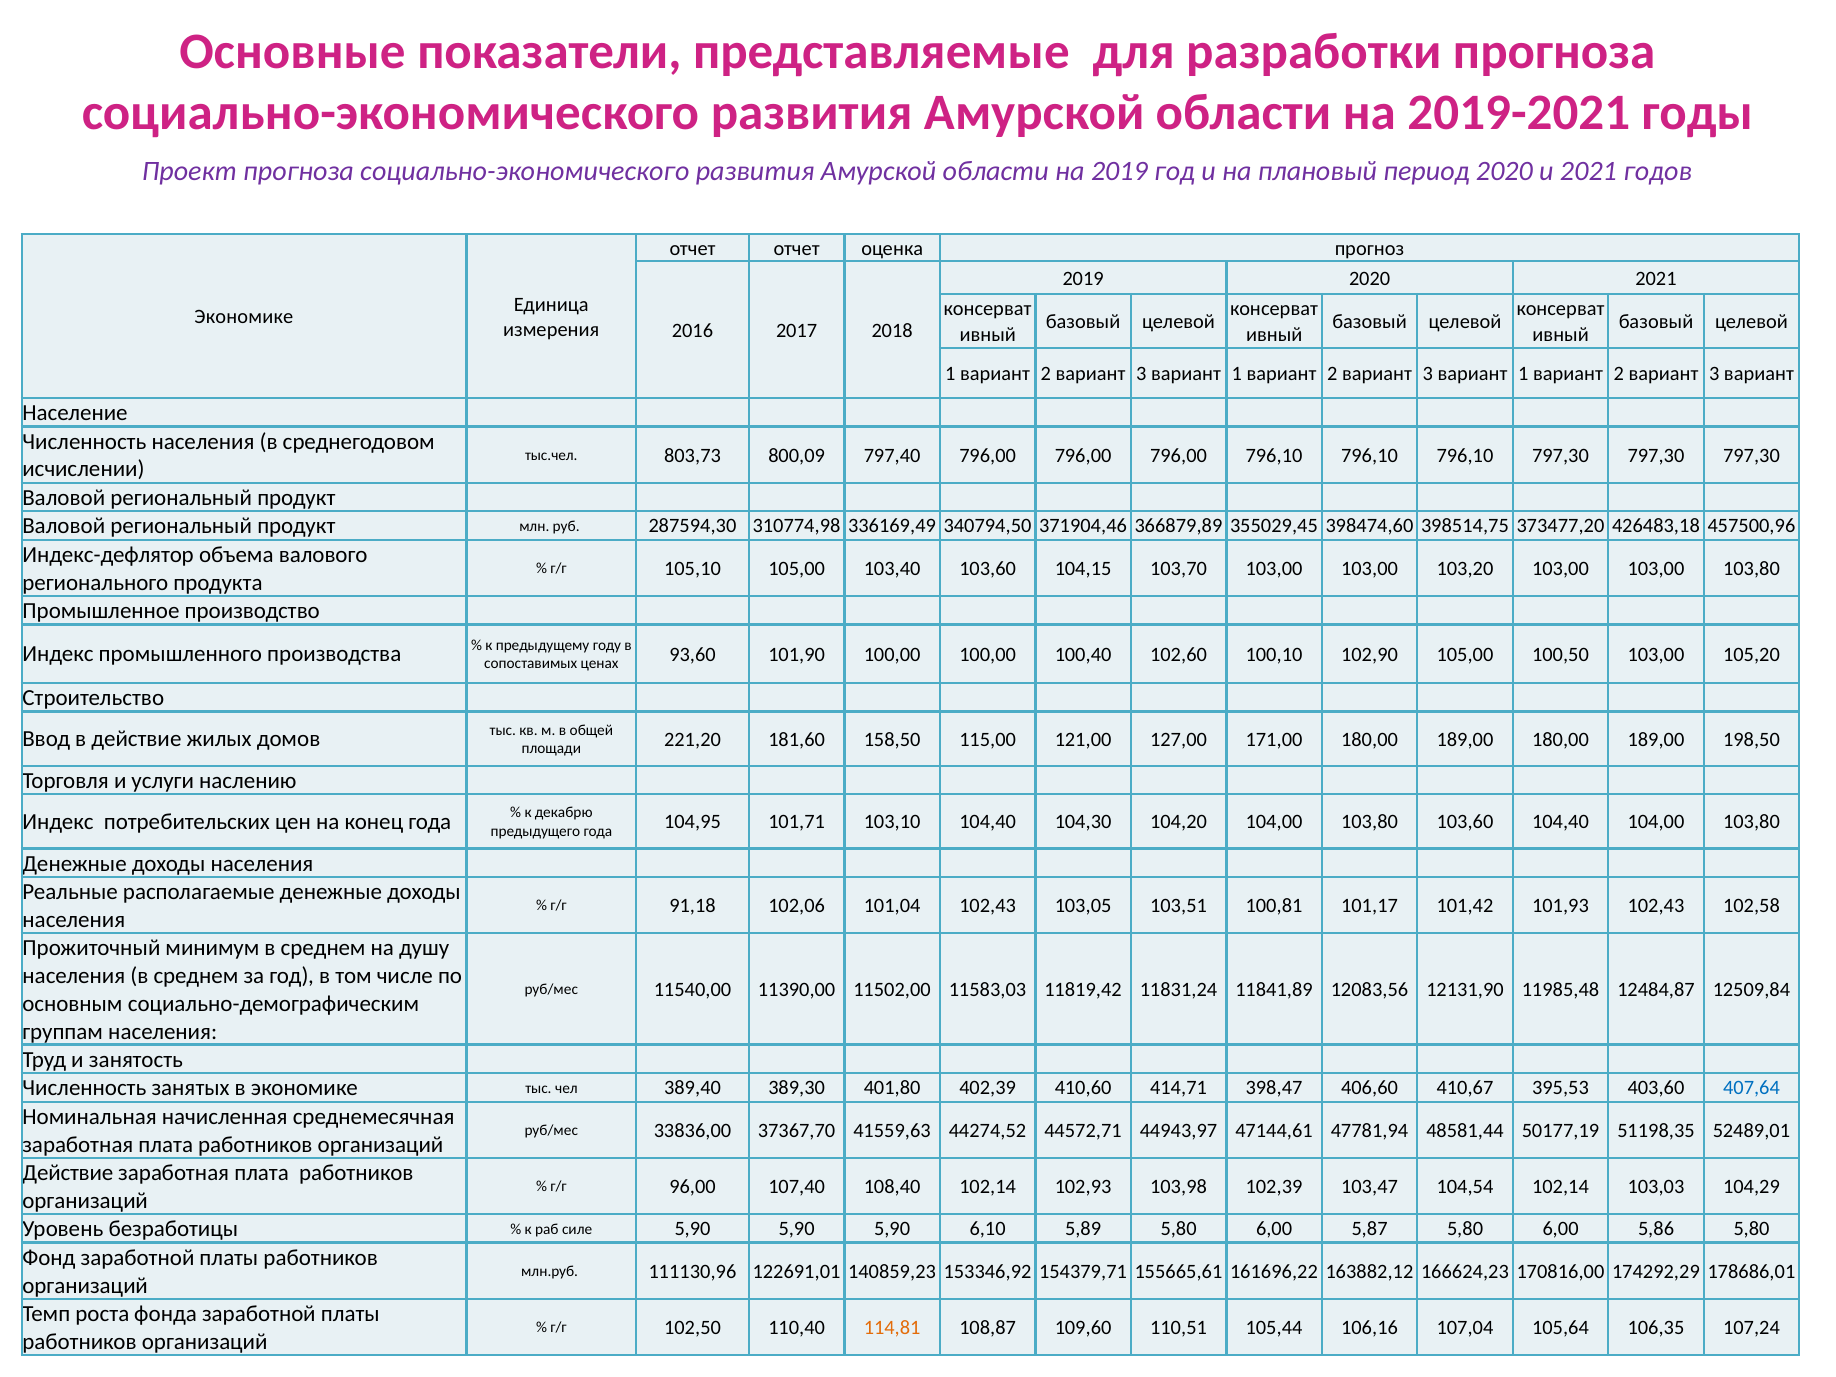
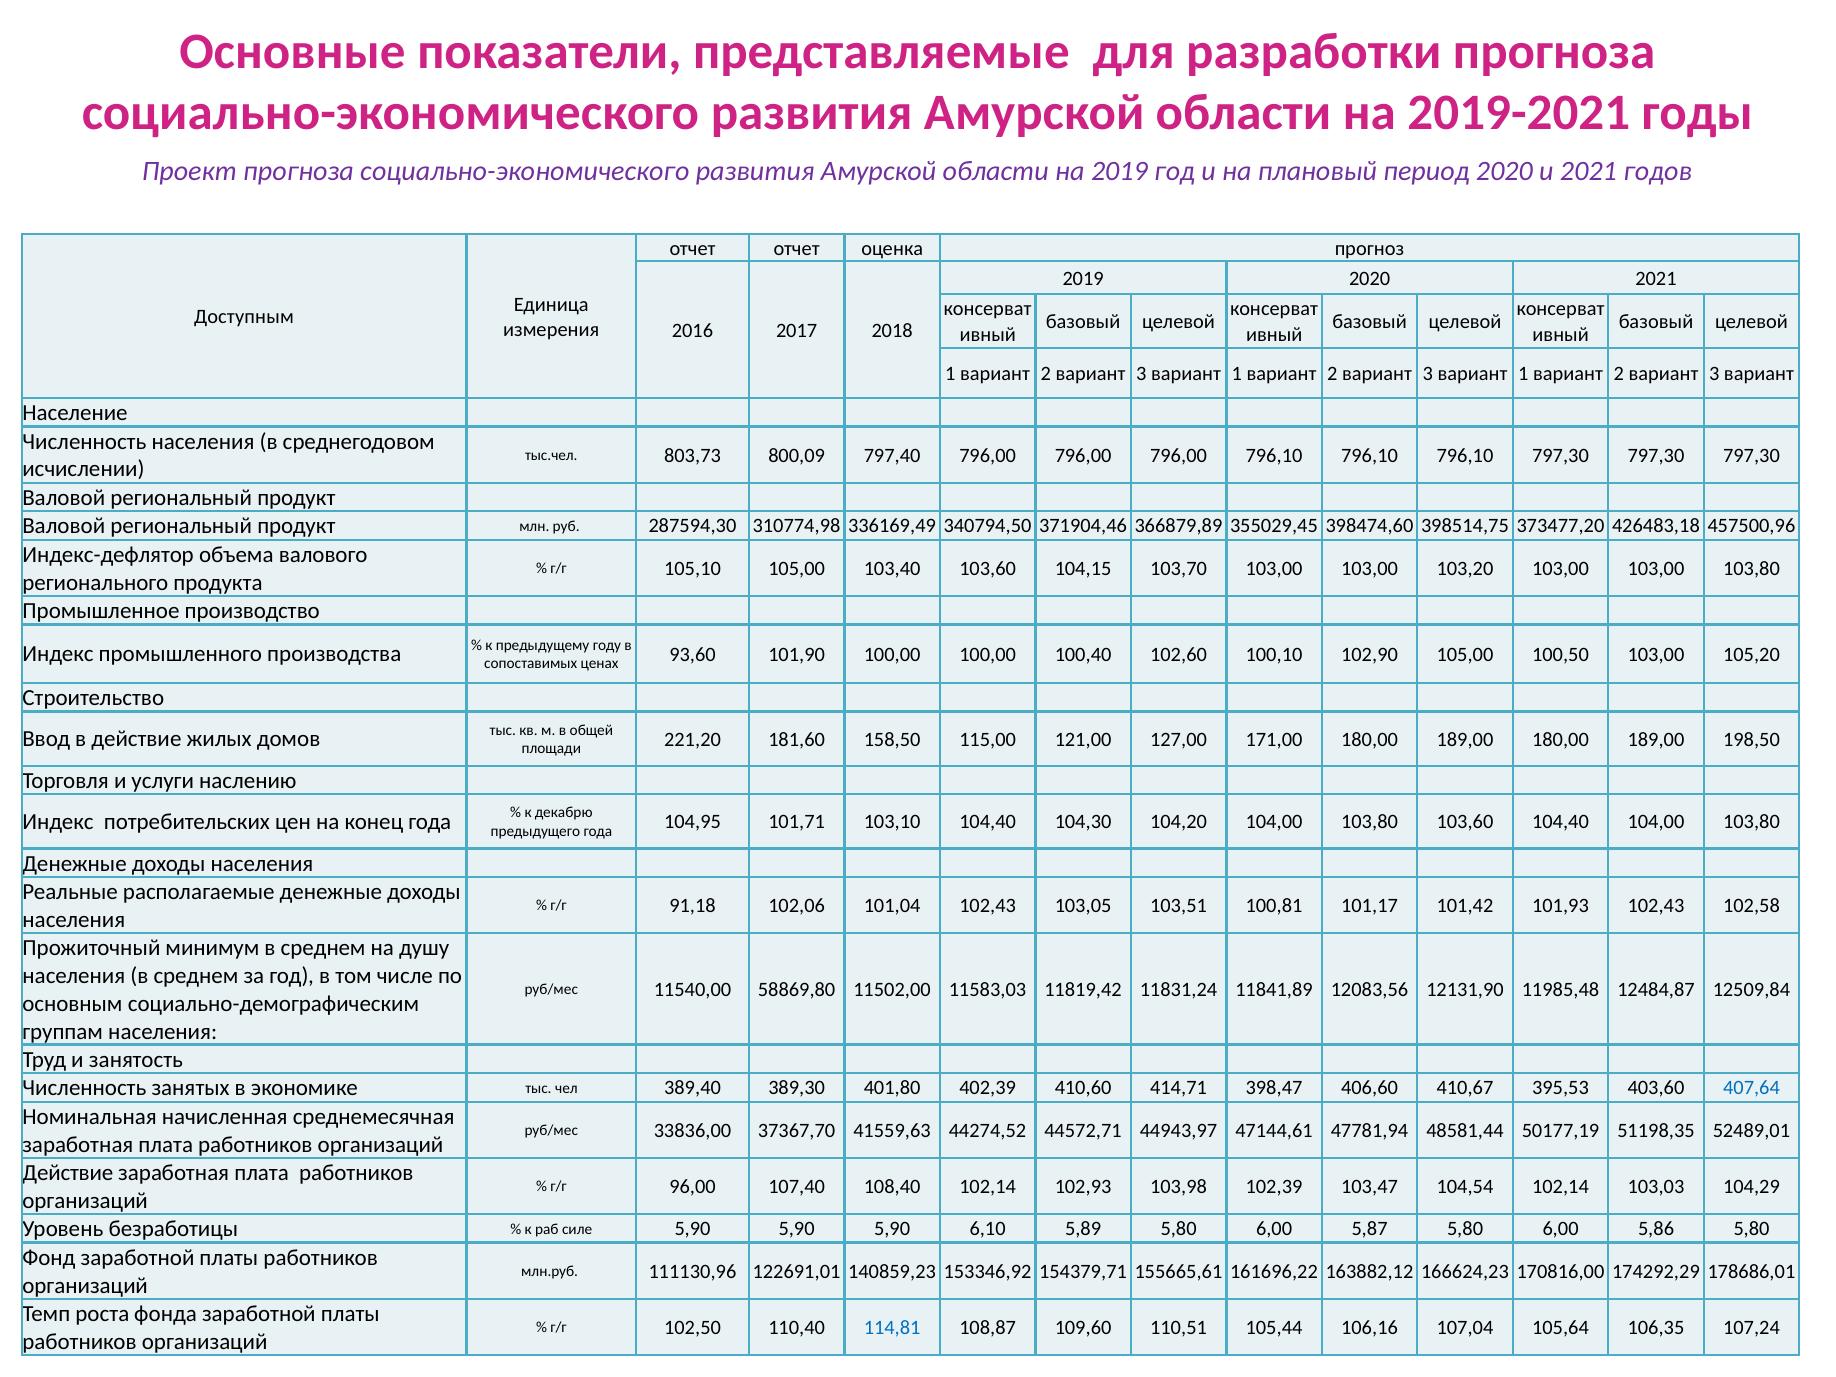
Экономике: Экономике -> Доступным (244, 317)
11390,00: 11390,00 -> 58869,80 (797, 990)
114,81 colour: orange -> blue (892, 1328)
